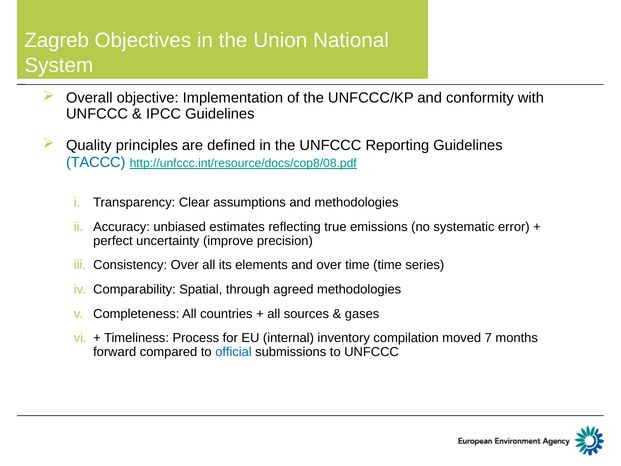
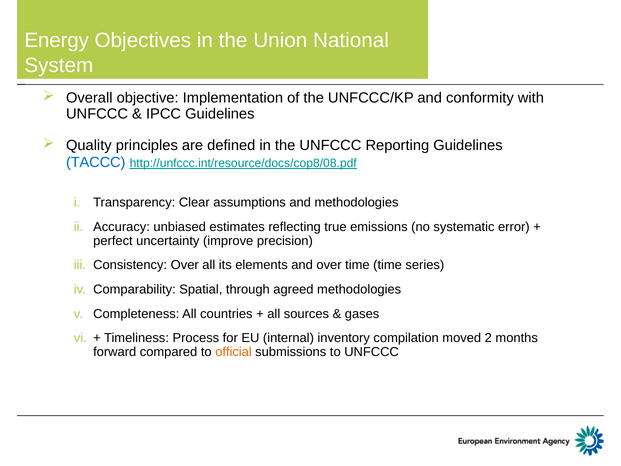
Zagreb: Zagreb -> Energy (57, 41)
7: 7 -> 2 (488, 338)
official colour: blue -> orange (233, 352)
